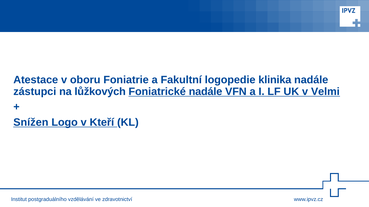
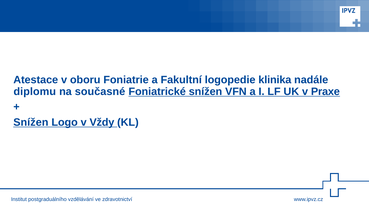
zástupci: zástupci -> diplomu (35, 92)
lůžkových: lůžkových -> současné (100, 92)
Foniatrické nadále: nadále -> snížen (205, 92)
Velmi: Velmi -> Praxe (325, 92)
Kteří: Kteří -> Vždy (102, 123)
